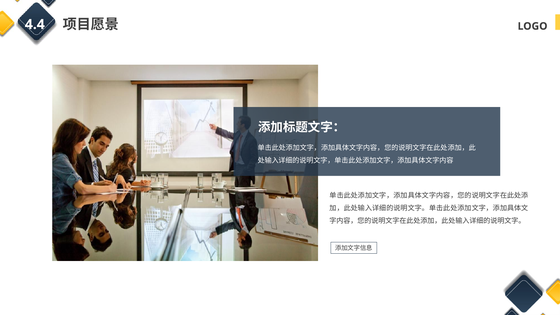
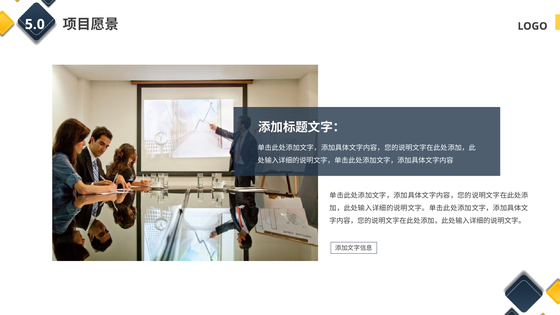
4.4: 4.4 -> 5.0 (35, 24)
